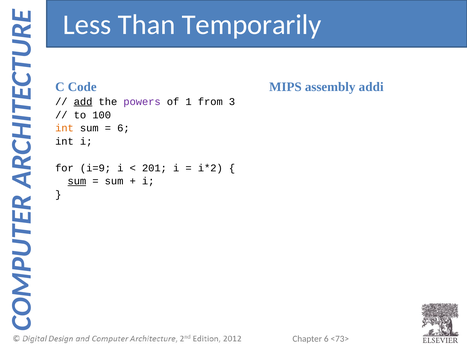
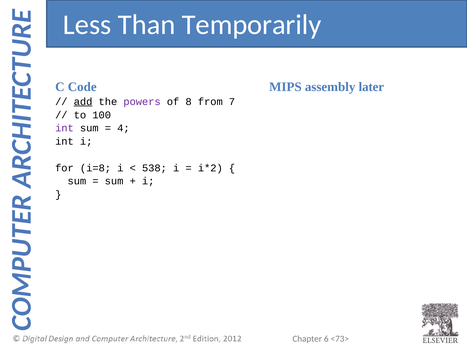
addi: addi -> later (371, 87)
1: 1 -> 8 (189, 102)
3: 3 -> 7 (232, 102)
int colour: orange -> purple (64, 128)
6: 6 -> 4 (123, 128)
i=9: i=9 -> i=8 (96, 168)
201: 201 -> 538 (154, 168)
sum underline: present -> none (77, 181)
